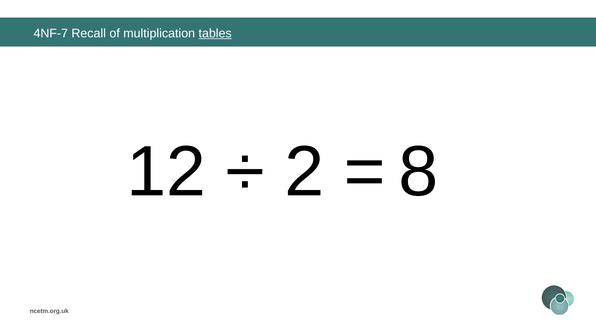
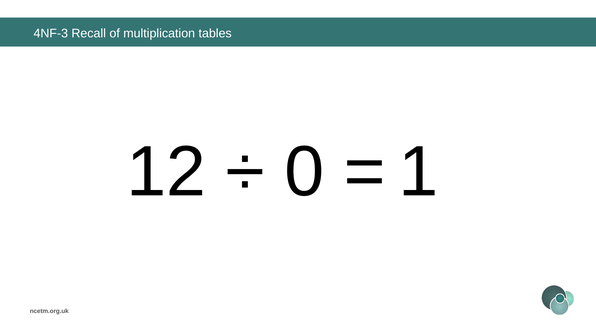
4NF-7: 4NF-7 -> 4NF-3 (51, 33)
tables underline: present -> none (215, 33)
2: 2 -> 0 (304, 172)
8: 8 -> 1 (418, 172)
